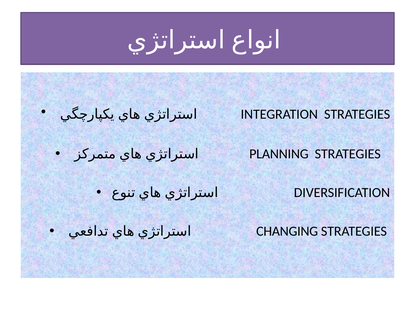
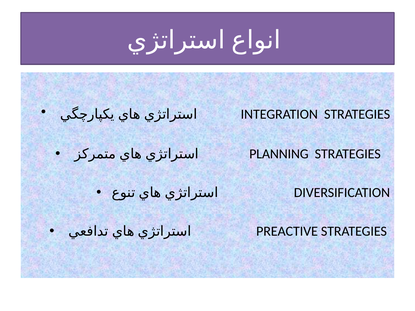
CHANGING: CHANGING -> PREACTIVE (287, 232)
